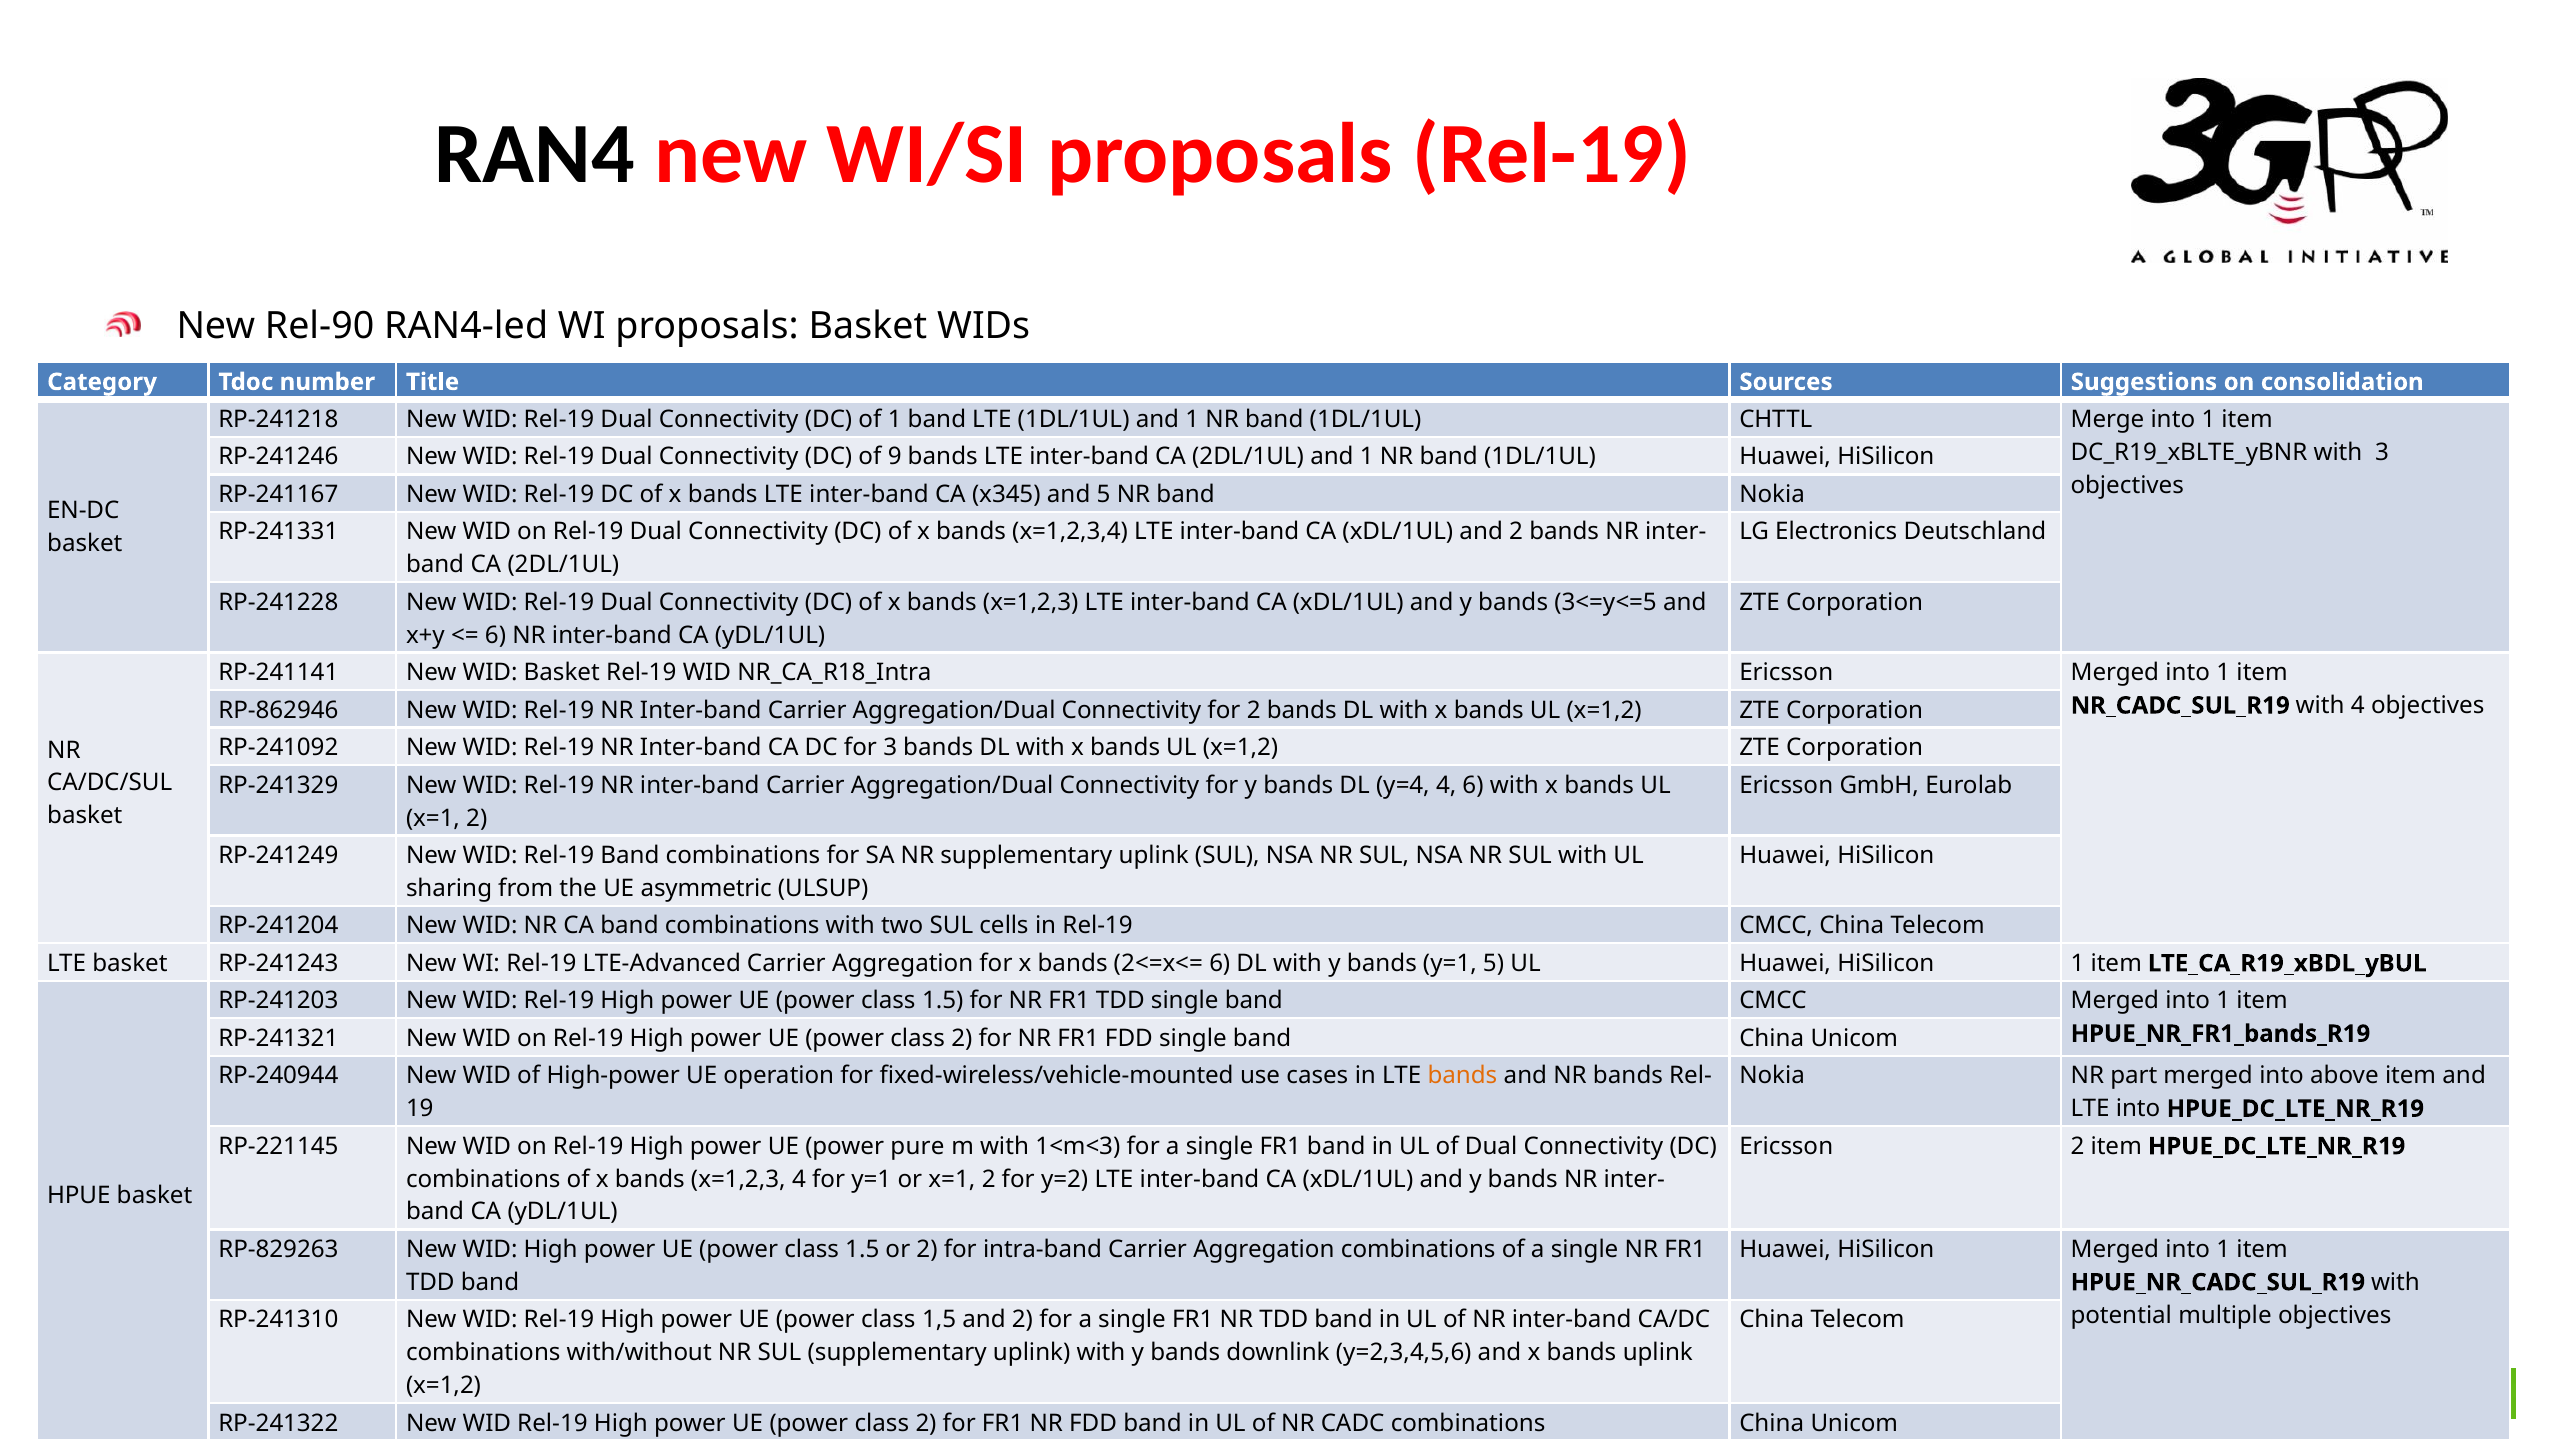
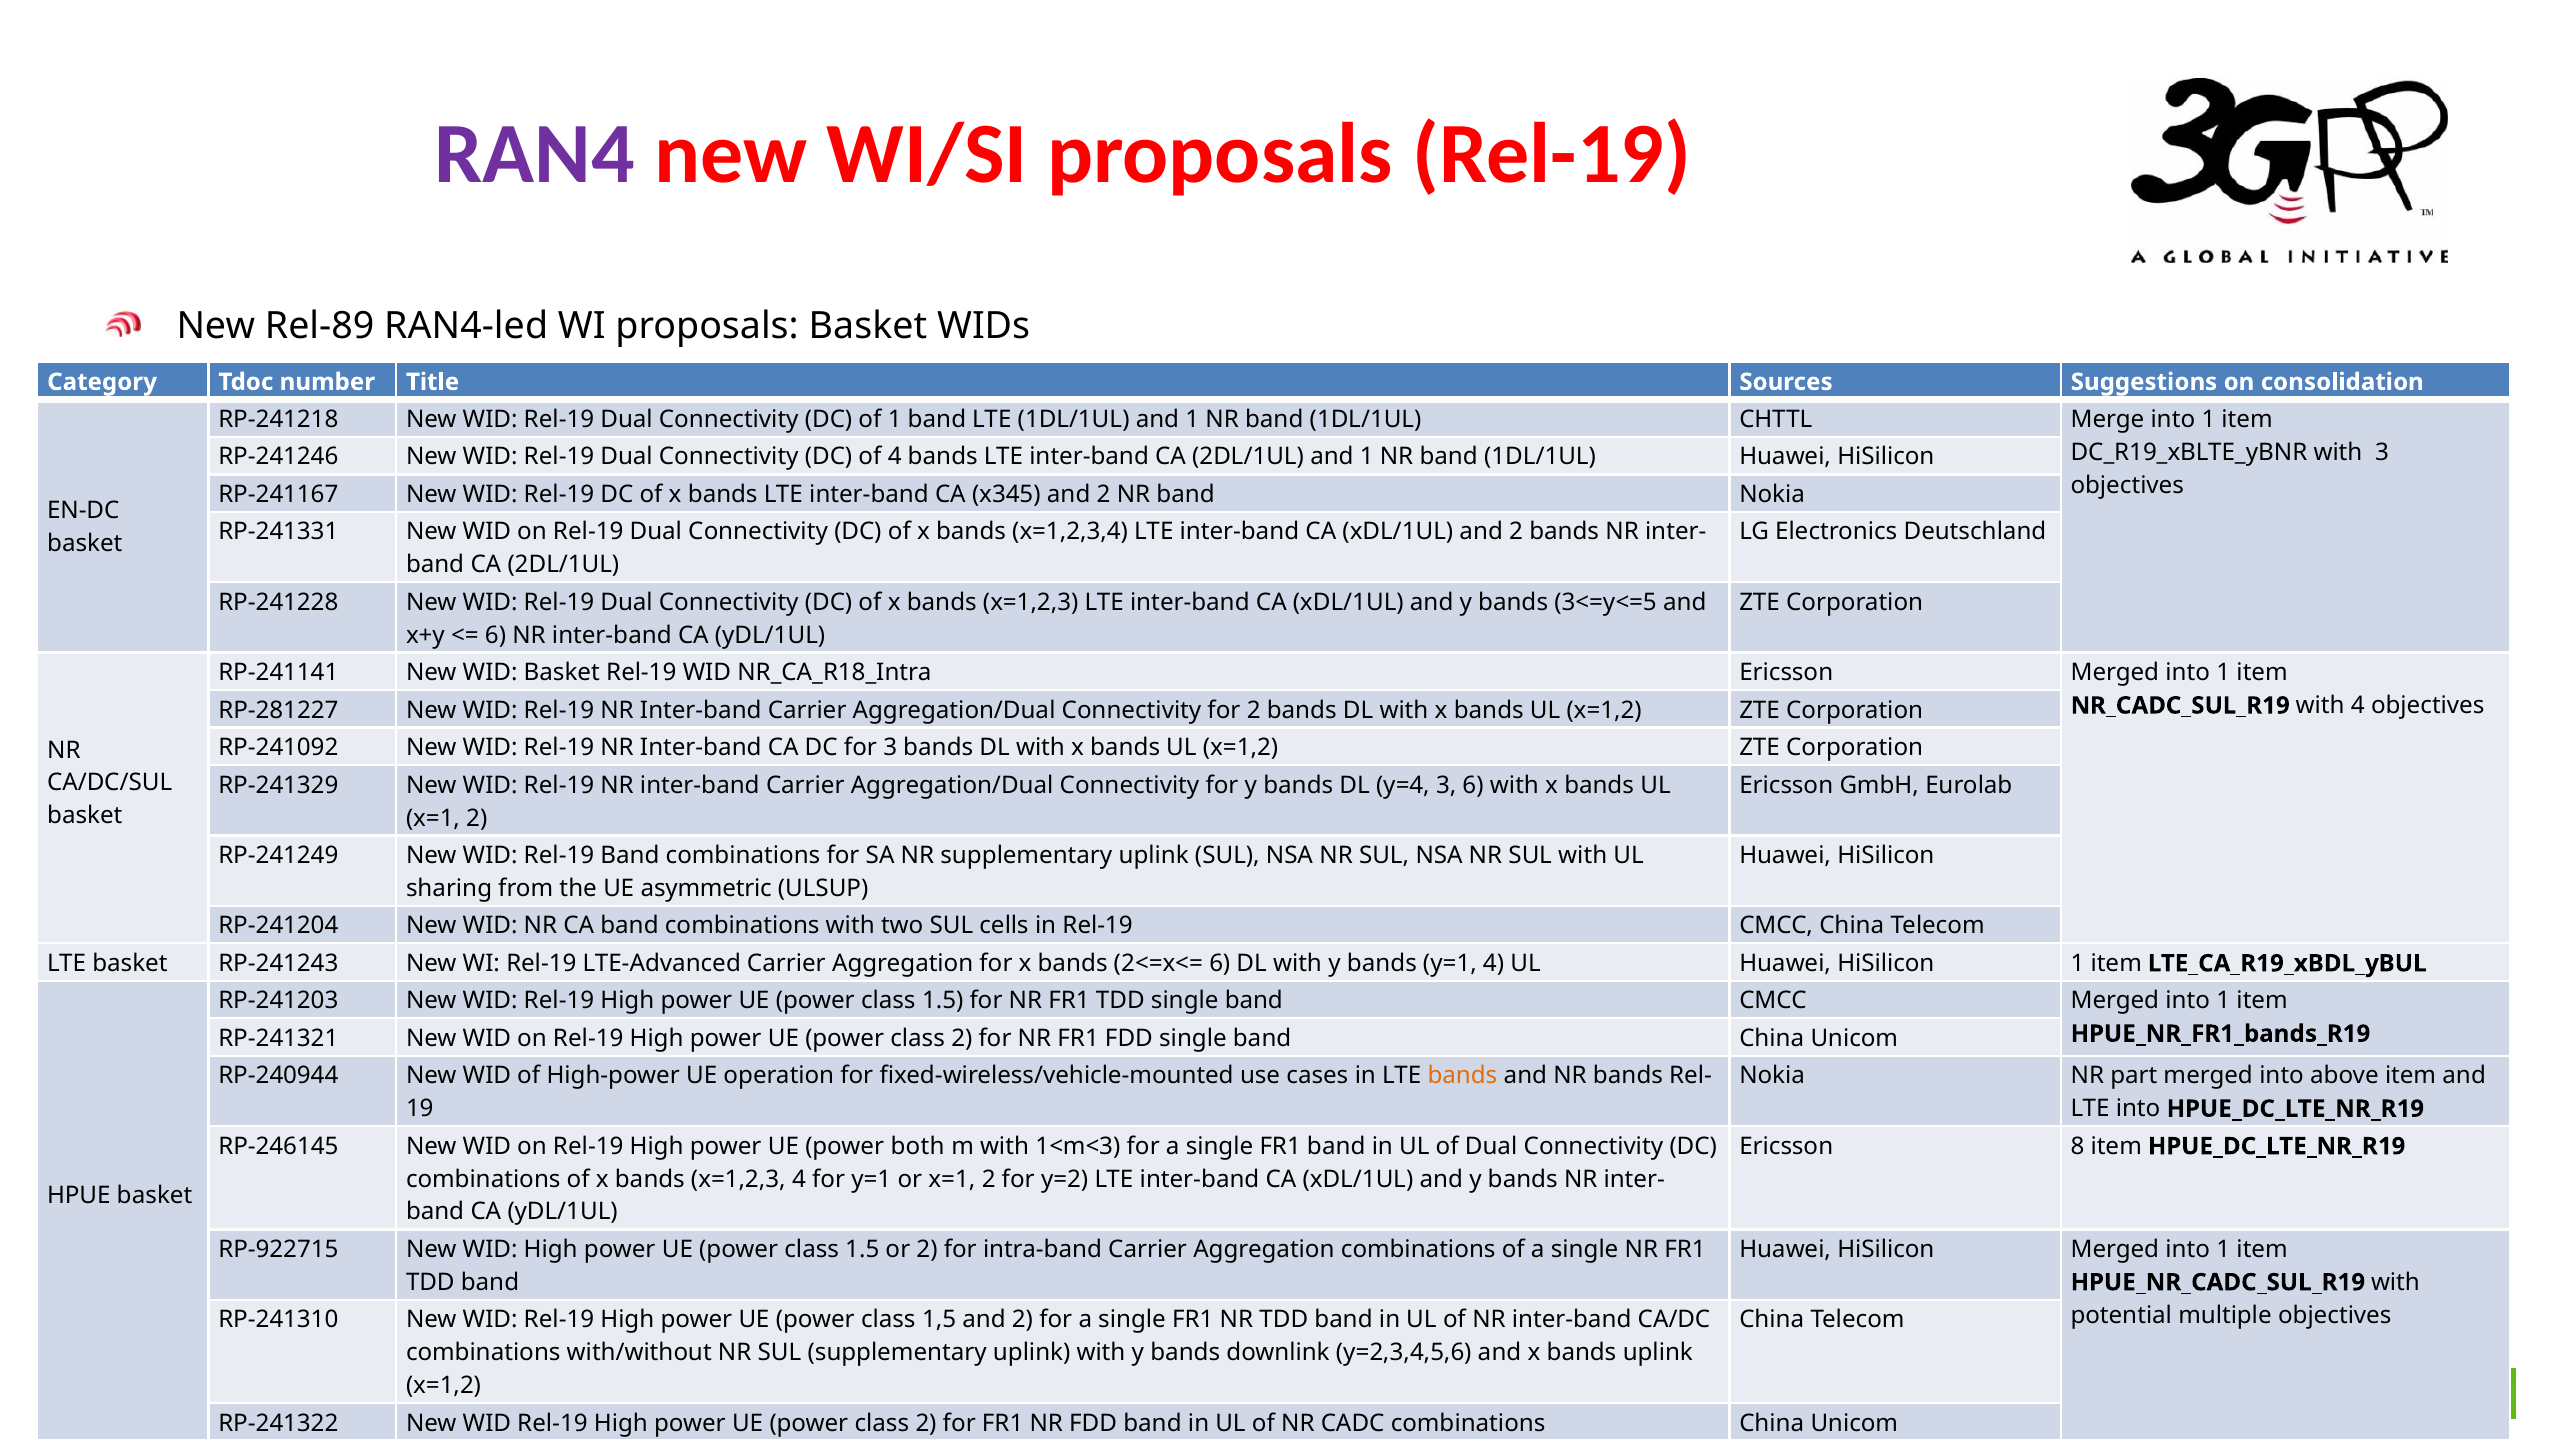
RAN4 colour: black -> purple (535, 154)
Rel-90: Rel-90 -> Rel-89 (320, 326)
of 9: 9 -> 4 (895, 457)
x345 and 5: 5 -> 2 (1103, 494)
RP-862946: RP-862946 -> RP-281227 (278, 710)
y=4 4: 4 -> 3 (1446, 785)
y=1 5: 5 -> 4 (1494, 963)
RP-221145: RP-221145 -> RP-246145 (278, 1146)
pure: pure -> both (917, 1146)
Ericsson 2: 2 -> 8 (2078, 1146)
RP-829263: RP-829263 -> RP-922715 (278, 1249)
